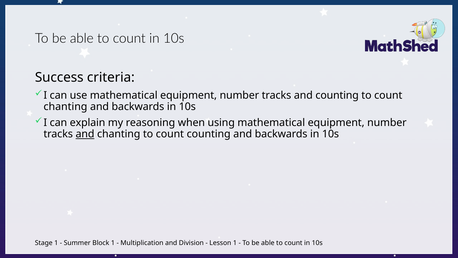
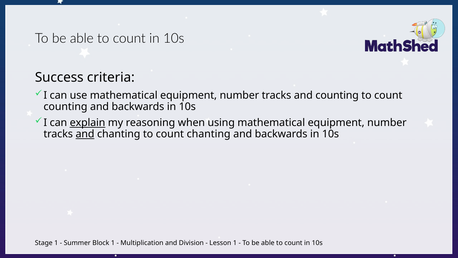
chanting: chanting -> counting (65, 106)
explain underline: none -> present (88, 123)
count counting: counting -> chanting (209, 134)
